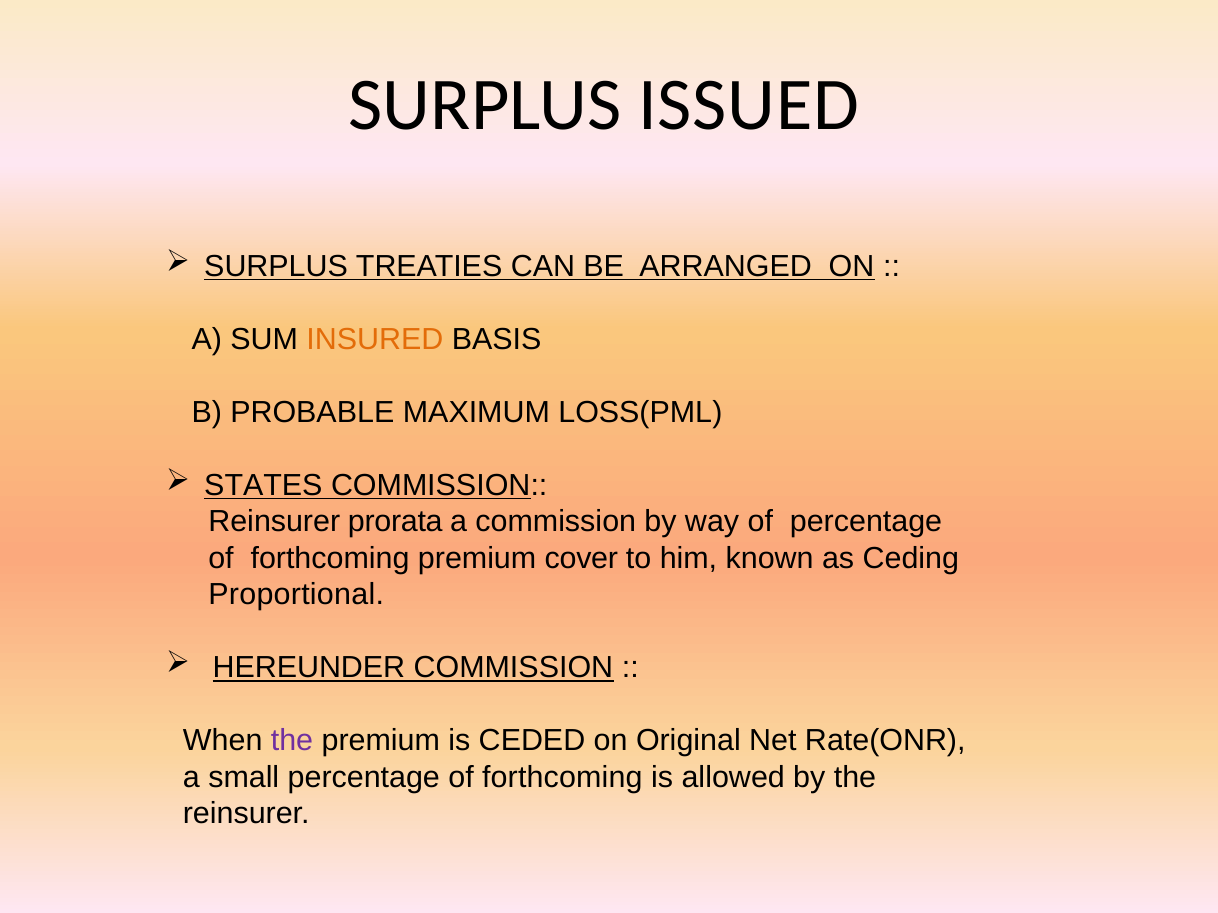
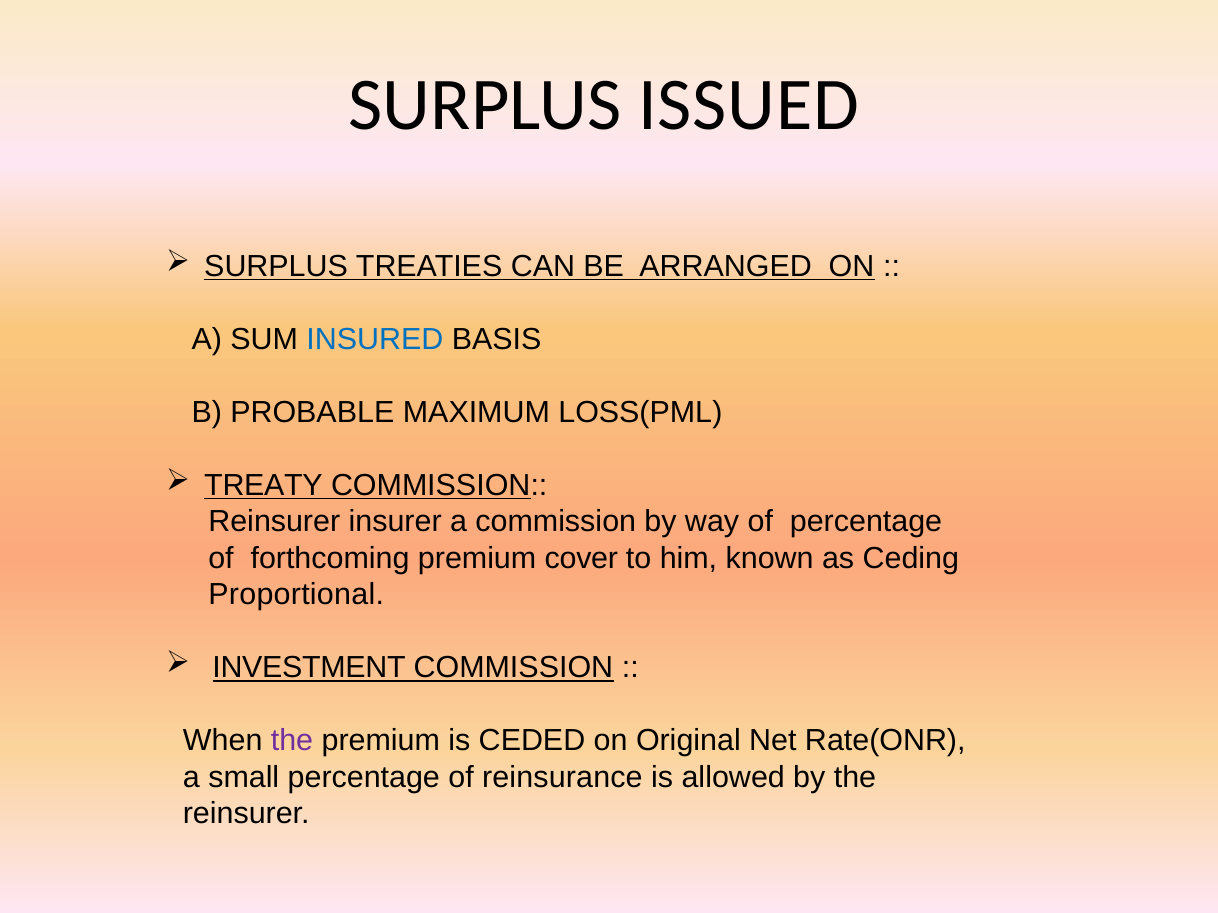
INSURED colour: orange -> blue (375, 339)
STATES: STATES -> TREATY (263, 485)
prorata: prorata -> insurer (395, 522)
HEREUNDER: HEREUNDER -> INVESTMENT (309, 668)
small percentage of forthcoming: forthcoming -> reinsurance (562, 778)
